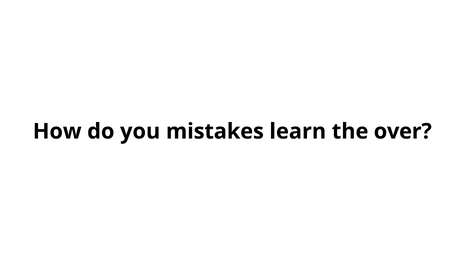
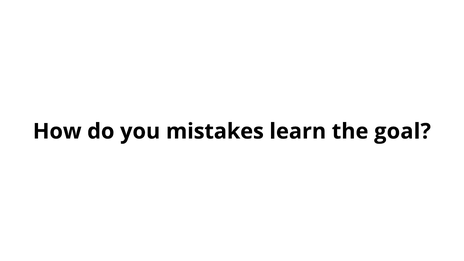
over: over -> goal (403, 131)
